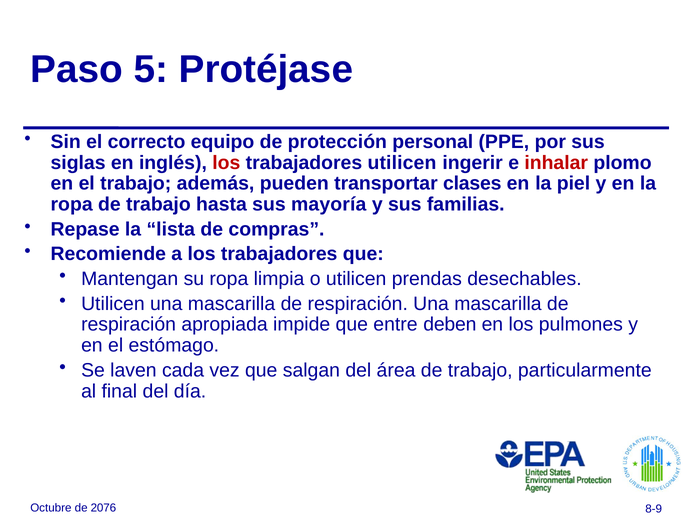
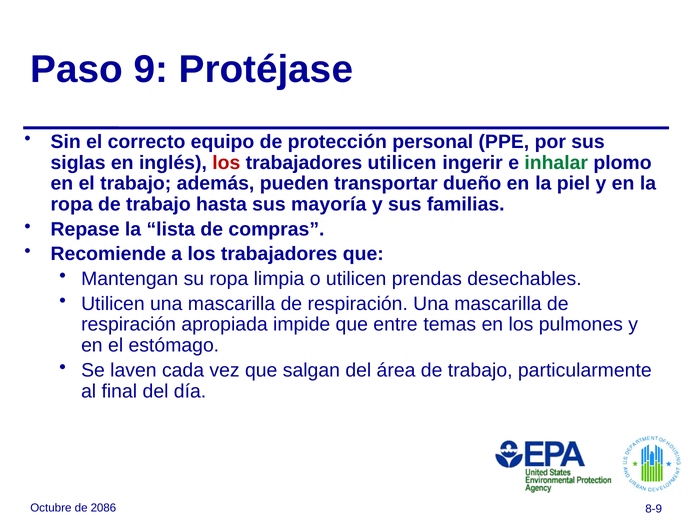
5: 5 -> 9 (151, 70)
inhalar colour: red -> green (556, 163)
clases: clases -> dueño (472, 184)
deben: deben -> temas (450, 325)
2076: 2076 -> 2086 (103, 508)
